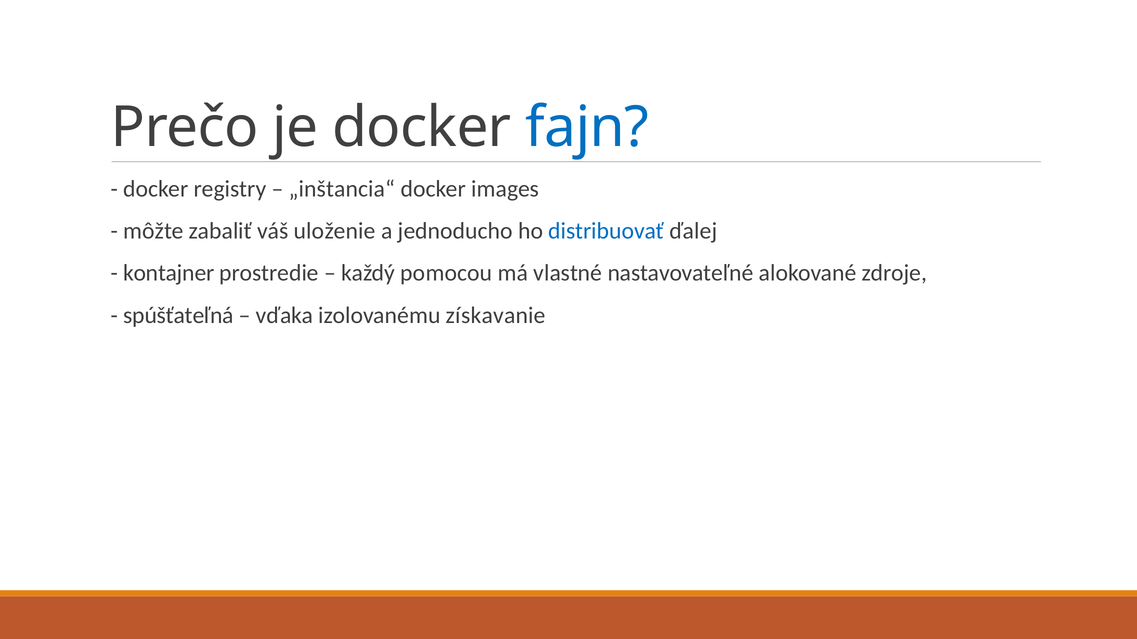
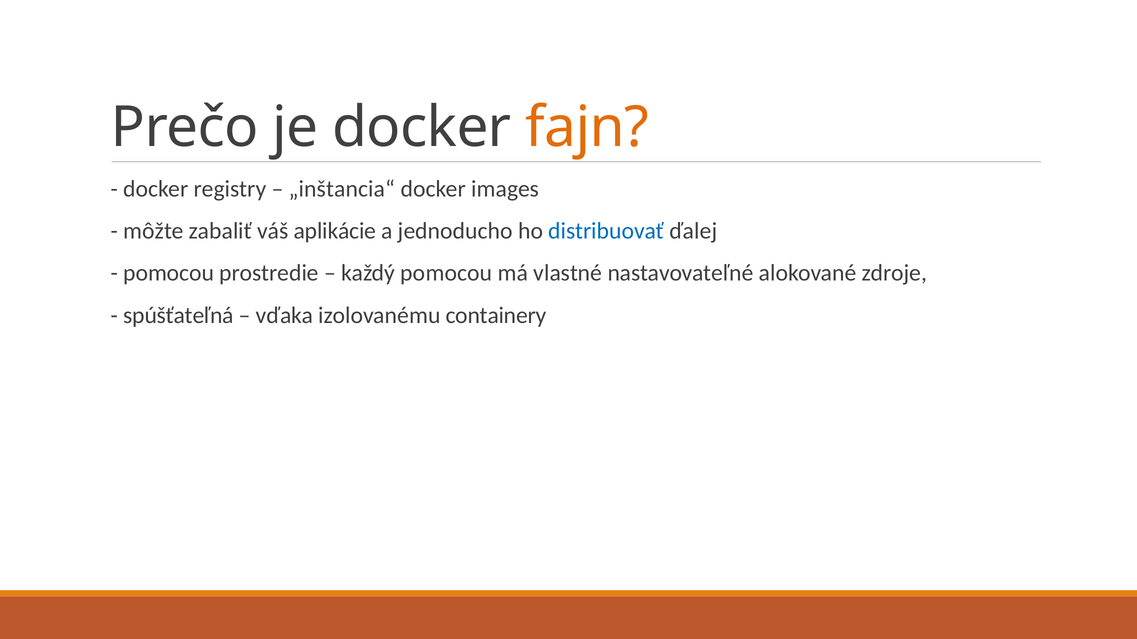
fajn colour: blue -> orange (587, 127)
uloženie: uloženie -> aplikácie (335, 231)
kontajner: kontajner -> pomocou (169, 273)
získavanie: získavanie -> containery (496, 316)
